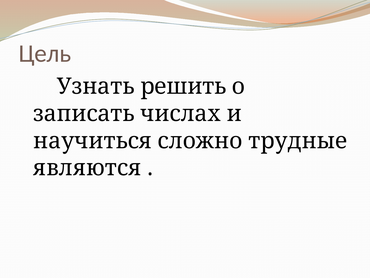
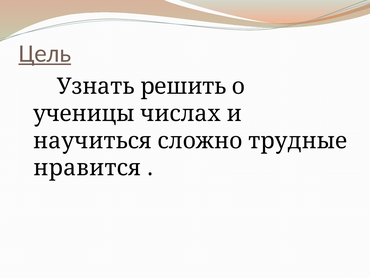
Цель underline: none -> present (45, 53)
записать: записать -> ученицы (84, 113)
являются: являются -> нравится (87, 168)
